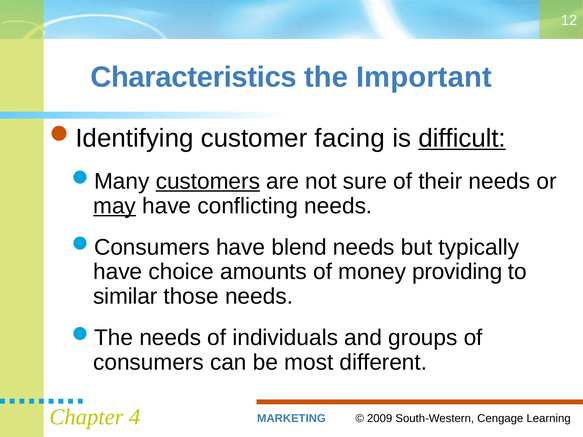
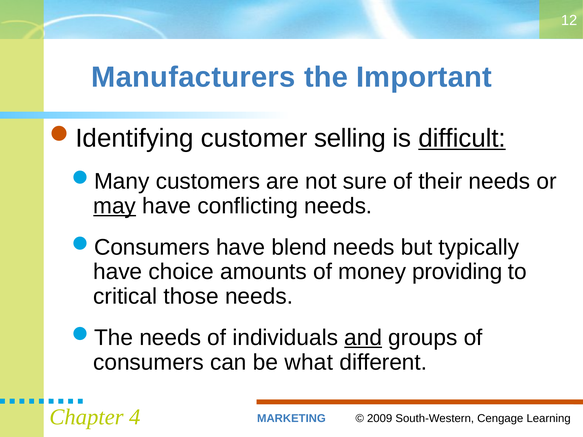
Characteristics: Characteristics -> Manufacturers (193, 77)
facing: facing -> selling (350, 138)
customers underline: present -> none (208, 181)
similar: similar -> critical (125, 296)
and underline: none -> present (363, 338)
most: most -> what (309, 362)
